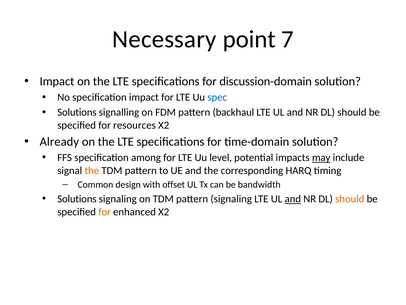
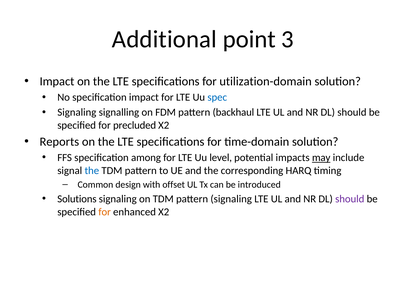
Necessary: Necessary -> Additional (164, 39)
7: 7 -> 3 (288, 39)
discussion-domain: discussion-domain -> utilization-domain (266, 81)
Solutions: Solutions -> Signaling (77, 112)
resources: resources -> precluded (135, 125)
Already: Already -> Reports (59, 142)
the colour: orange -> blue (92, 170)
bandwidth: bandwidth -> introduced (259, 184)
and underline: present -> none (293, 199)
should colour: orange -> purple (350, 199)
